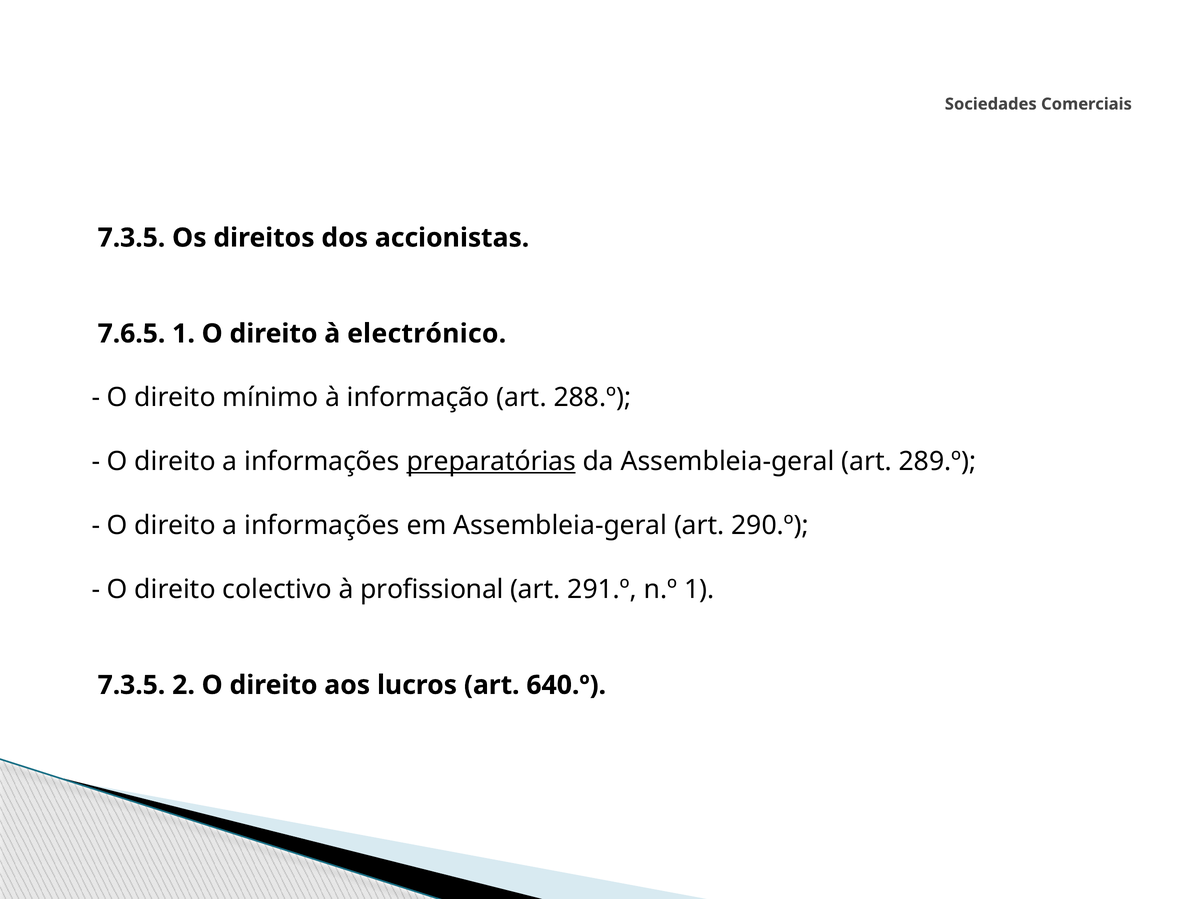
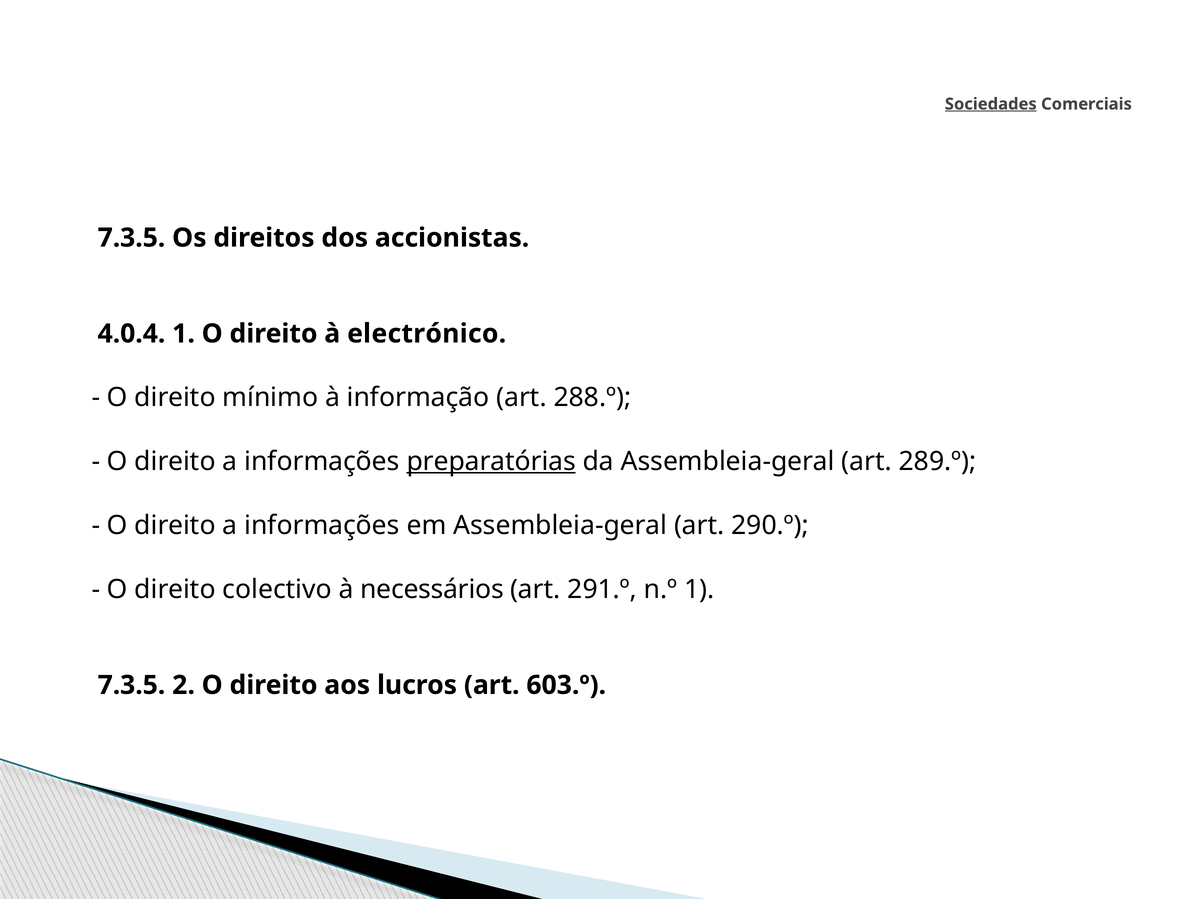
Sociedades underline: none -> present (991, 104)
7.6.5: 7.6.5 -> 4.0.4 (131, 334)
profissional: profissional -> necessários (432, 589)
640.º: 640.º -> 603.º (566, 685)
